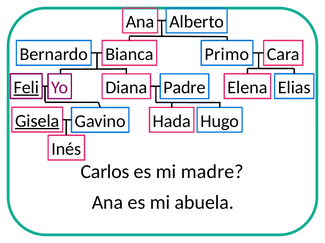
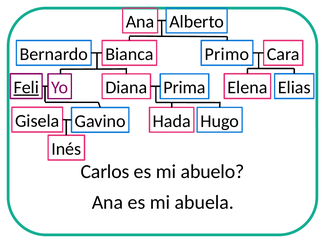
Padre: Padre -> Prima (185, 88)
Gisela underline: present -> none (37, 121)
madre: madre -> abuelo (212, 172)
